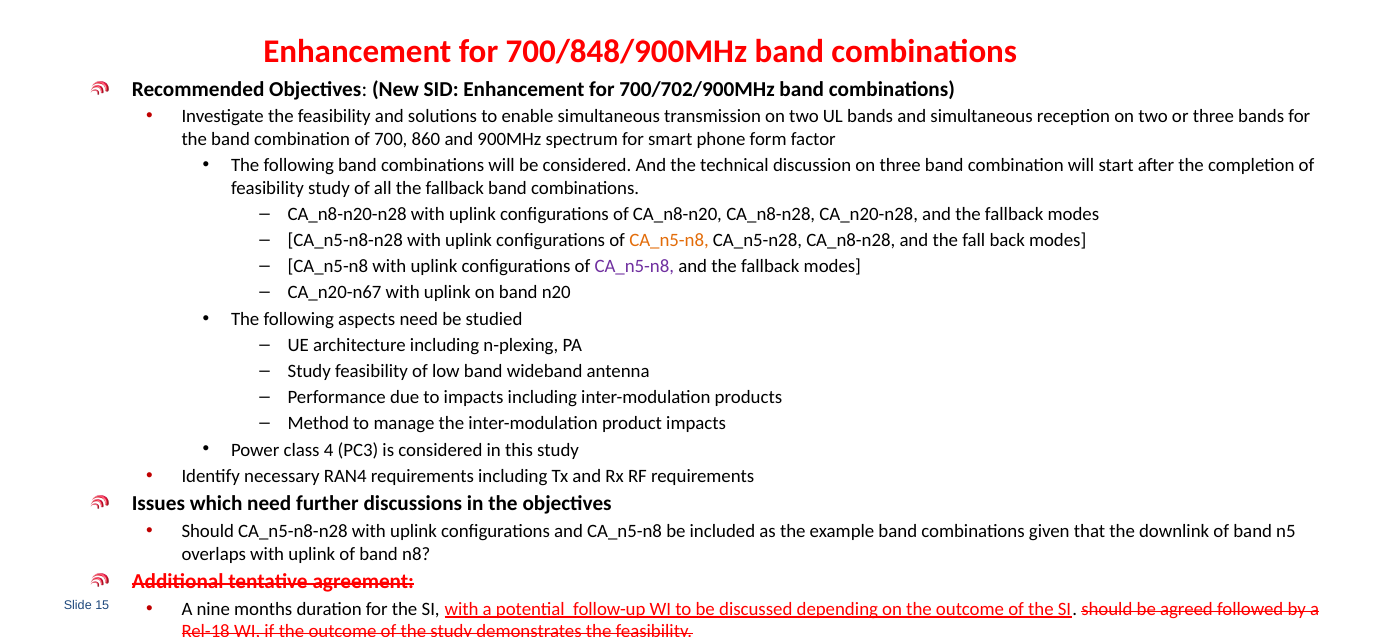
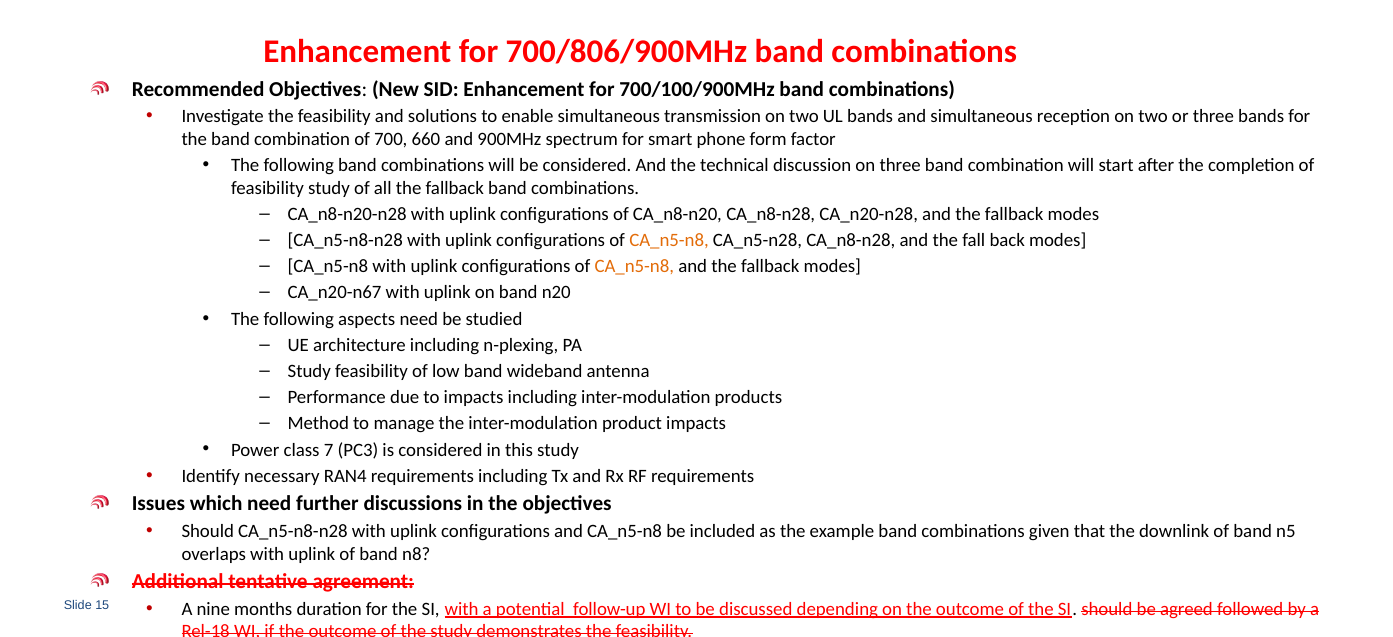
700/848/900MHz: 700/848/900MHz -> 700/806/900MHz (626, 52)
700/702/900MHz: 700/702/900MHz -> 700/100/900MHz (697, 89)
860: 860 -> 660 (426, 139)
CA_n5-n8 colour: purple -> orange (634, 267)
4: 4 -> 7 (329, 450)
